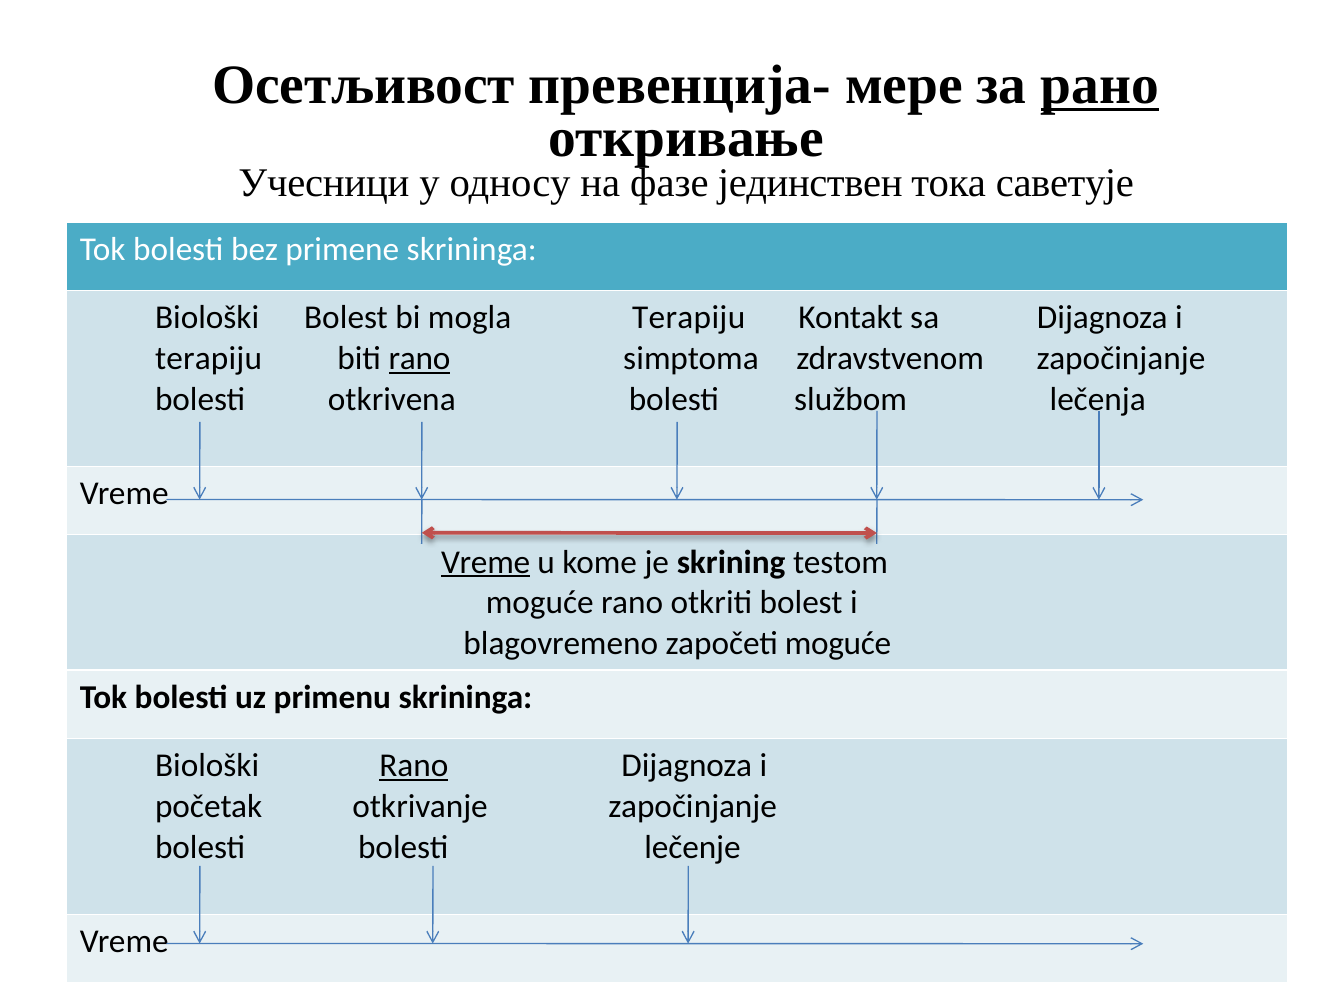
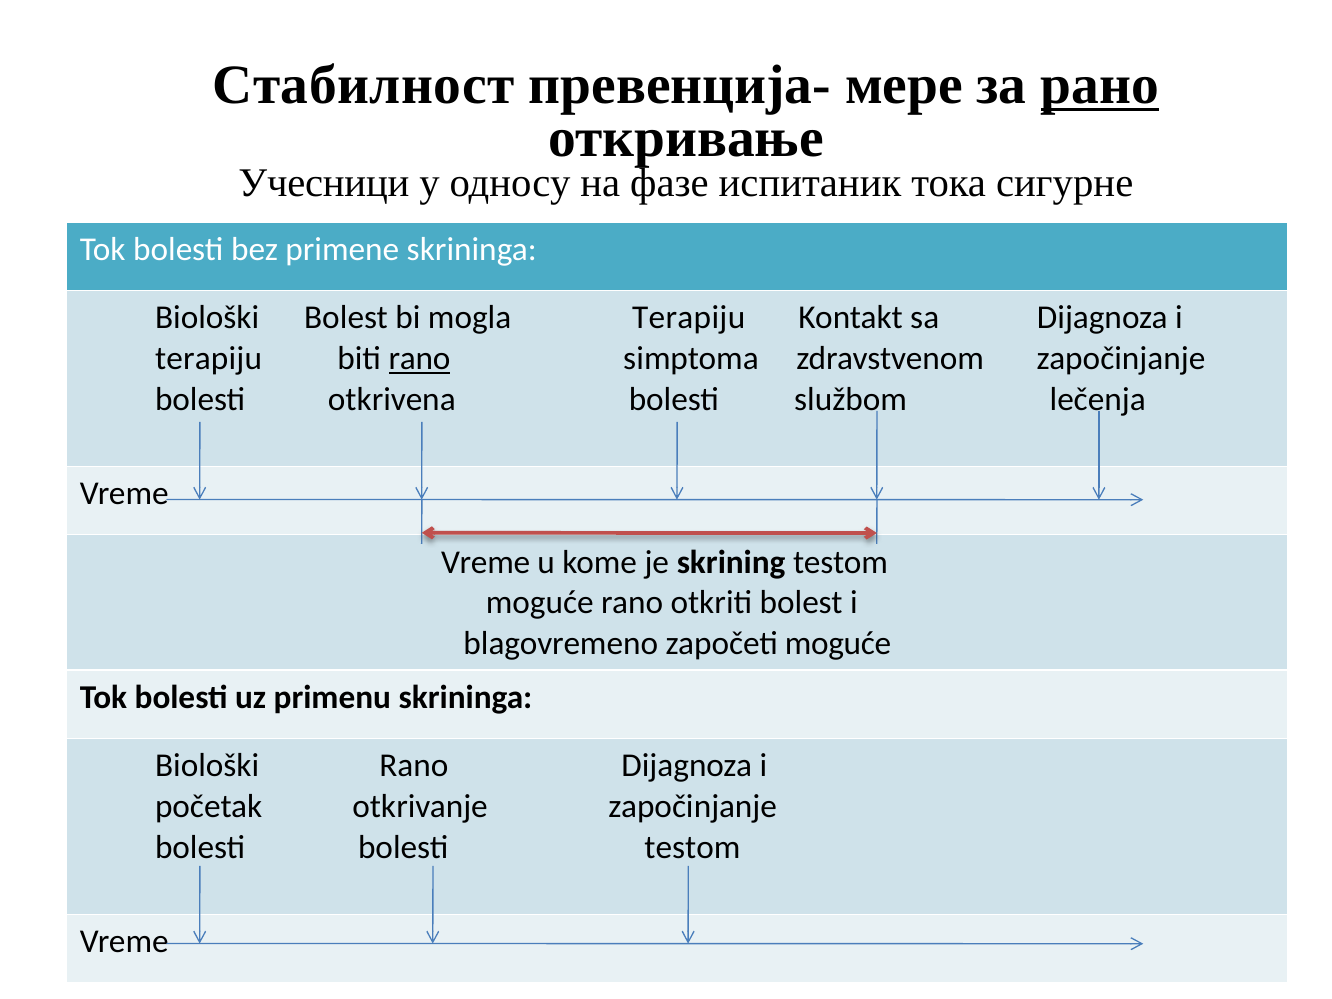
Осетљивост: Осетљивост -> Стабилност (363, 85)
јединствен: јединствен -> испитаник (810, 183)
саветује: саветује -> сигурне (1065, 183)
Vreme underline: present -> none (486, 562)
Rano underline: present -> none (414, 766)
bolesti lečenje: lečenje -> testom (692, 847)
